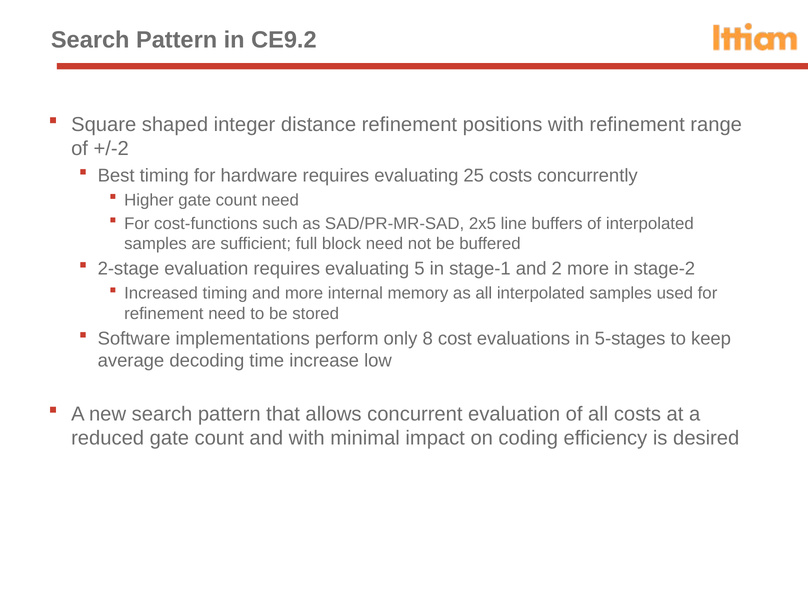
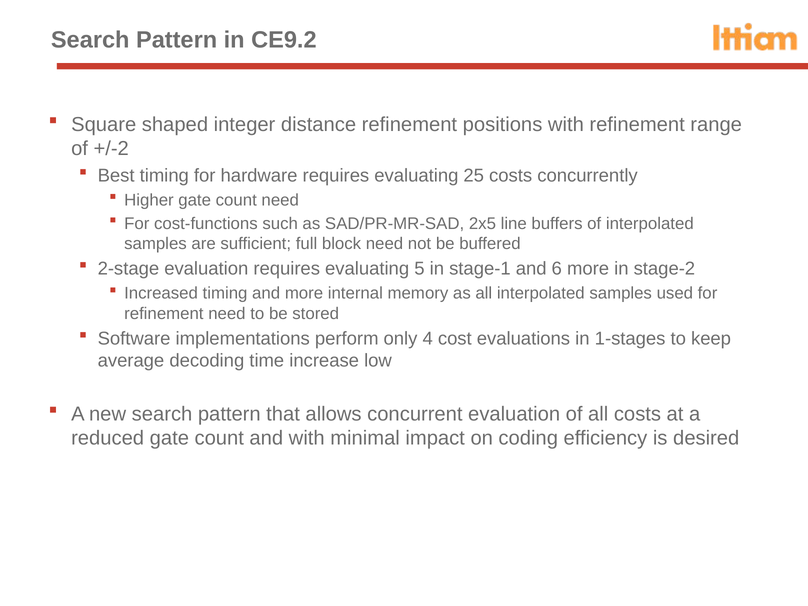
2: 2 -> 6 (557, 269)
8: 8 -> 4 (428, 339)
5-stages: 5-stages -> 1-stages (630, 339)
